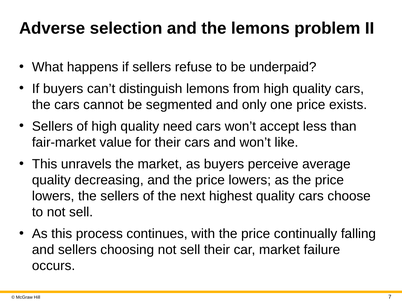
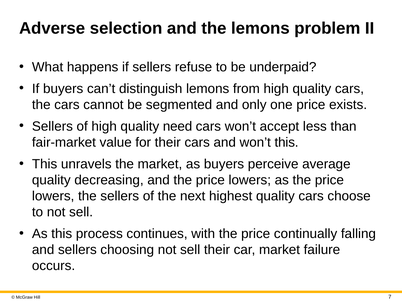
won’t like: like -> this (287, 143)
